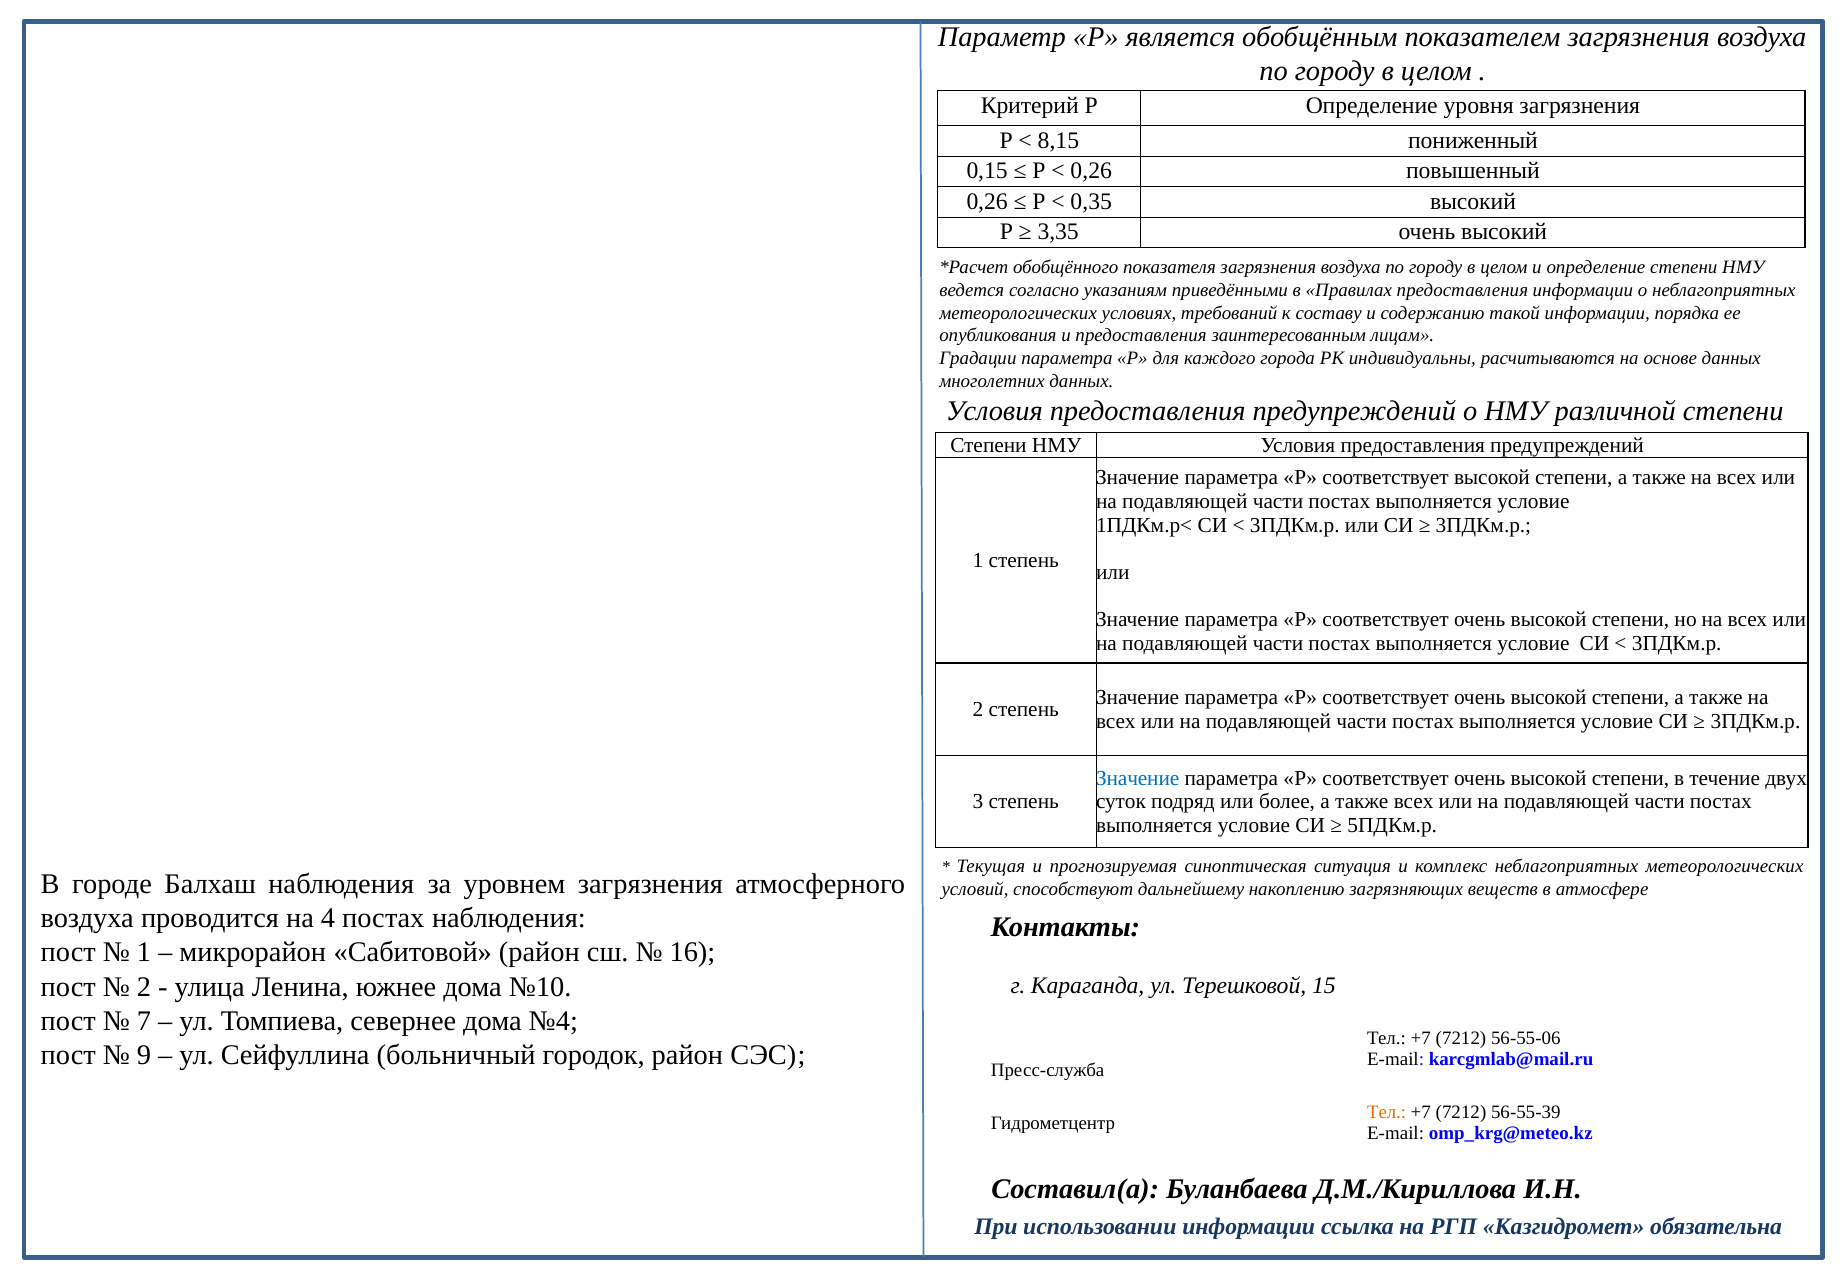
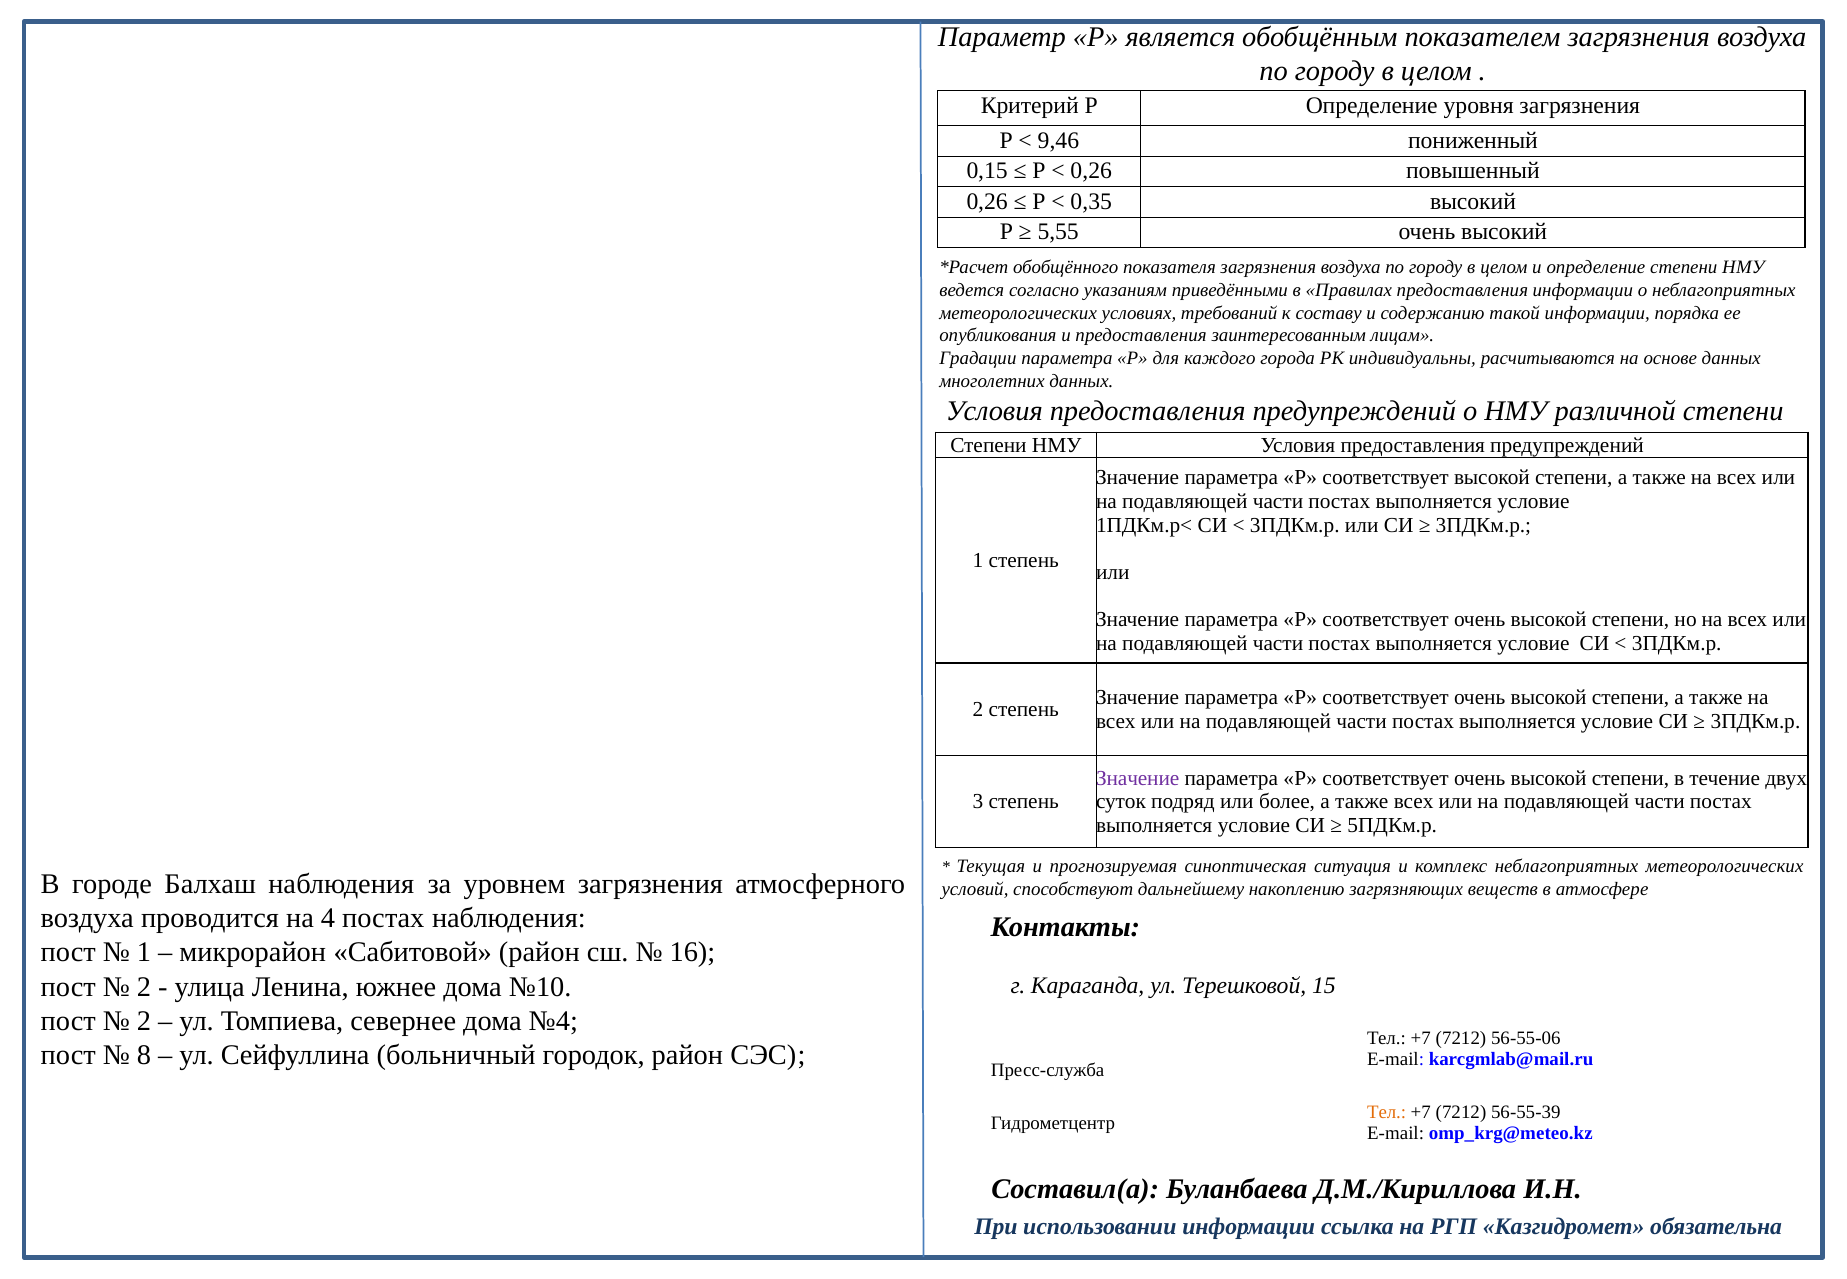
8,15: 8,15 -> 9,46 (1058, 141)
3,35: 3,35 -> 5,55 (1058, 232)
Значение colour: blue -> purple (1138, 778)
7: 7 -> 2 (144, 1021)
9: 9 -> 8 (144, 1055)
